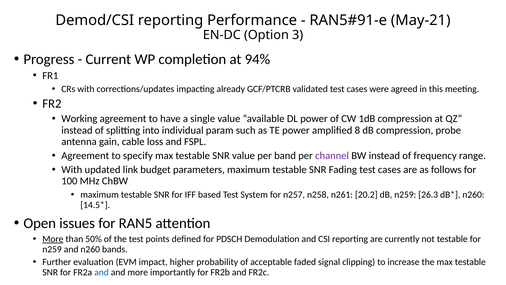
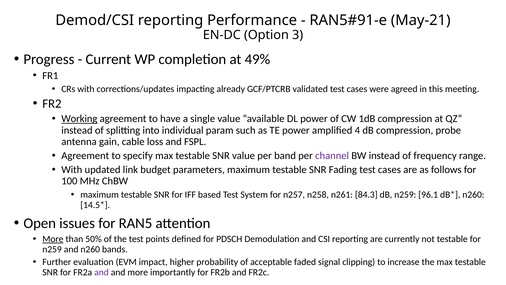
94%: 94% -> 49% (257, 59)
Working underline: none -> present (79, 119)
8: 8 -> 4 (357, 130)
20.2: 20.2 -> 84.3 (366, 194)
26.3: 26.3 -> 96.1 (428, 194)
and colour: blue -> purple (101, 272)
